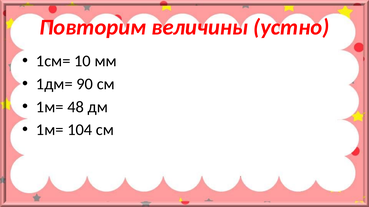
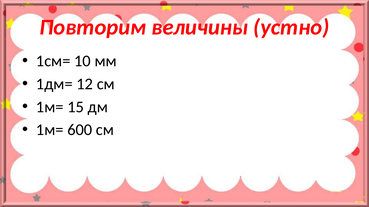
90: 90 -> 12 (85, 84)
48: 48 -> 15 (76, 107)
104: 104 -> 600 (80, 130)
